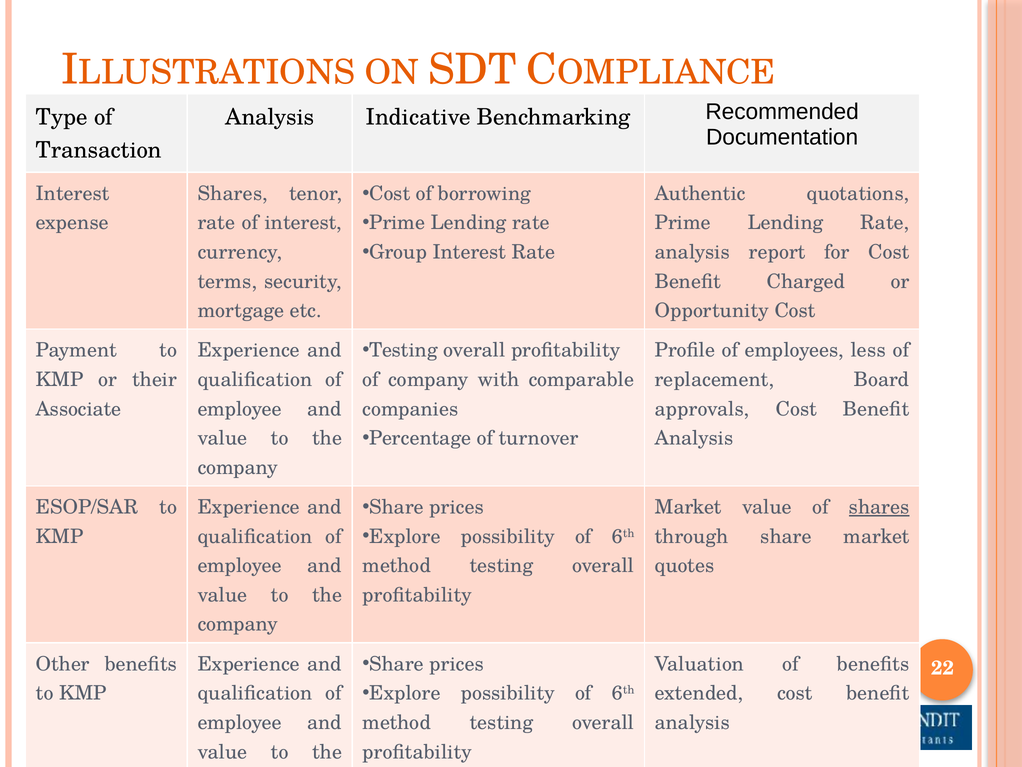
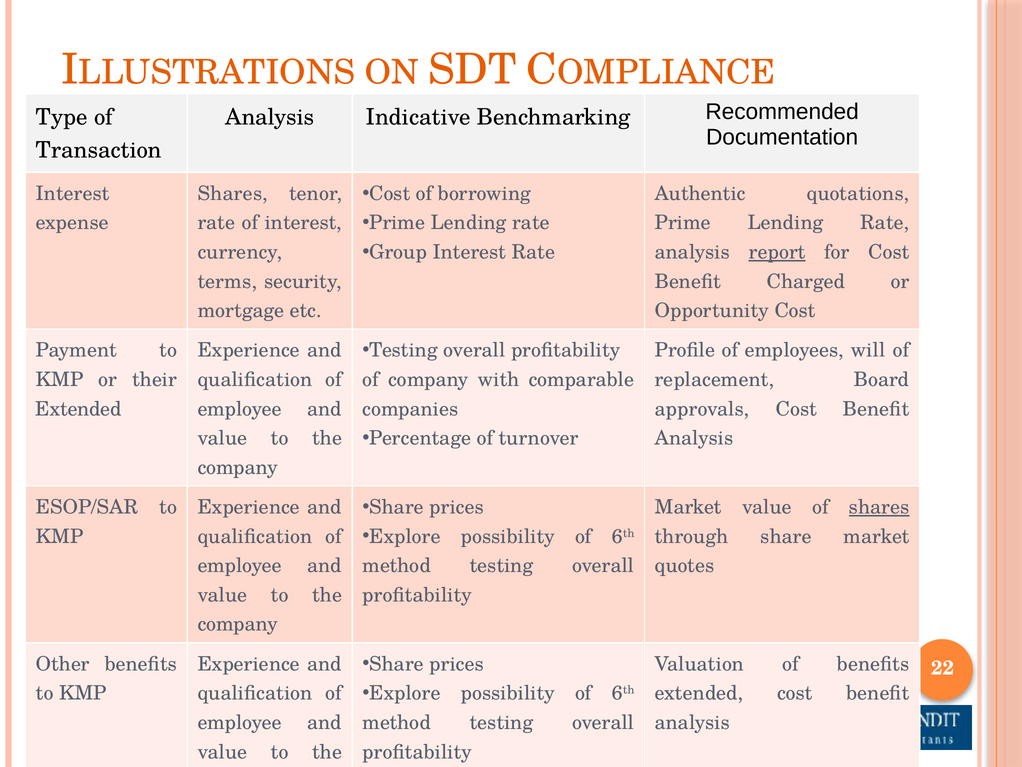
report underline: none -> present (777, 252)
less: less -> will (868, 350)
Associate: Associate -> Extended (78, 409)
